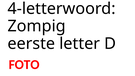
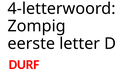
FOTO: FOTO -> DURF (24, 64)
